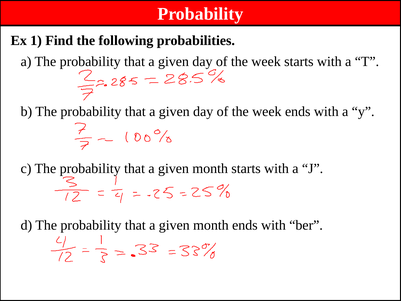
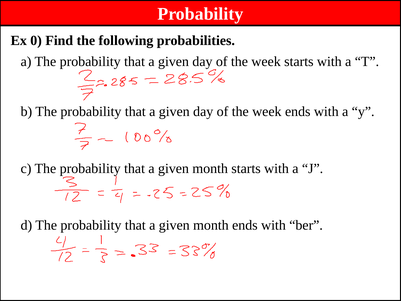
1: 1 -> 0 (36, 41)
